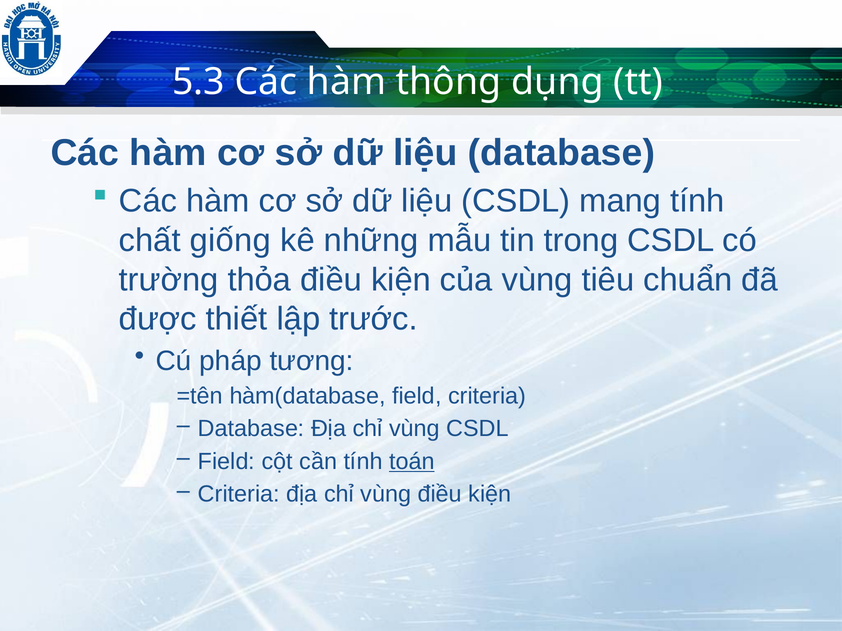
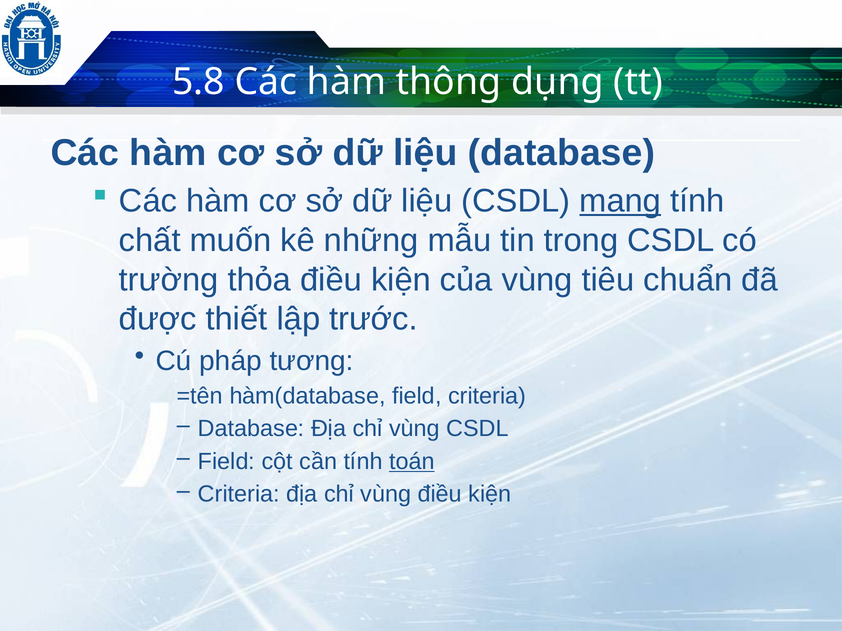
5.3: 5.3 -> 5.8 (198, 82)
mang underline: none -> present (620, 201)
giống: giống -> muốn (231, 241)
